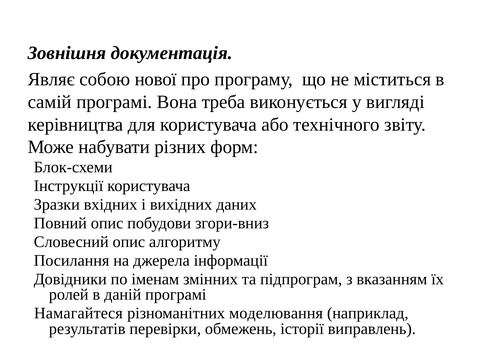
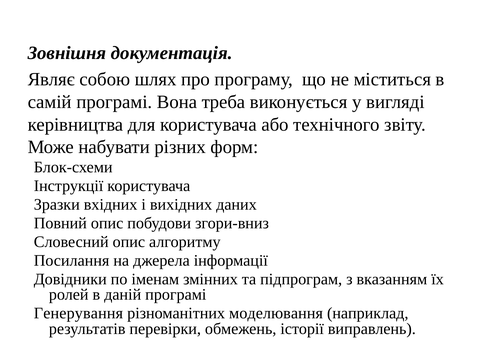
нової: нової -> шлях (156, 79)
Намагайтеся: Намагайтеся -> Генерування (78, 314)
